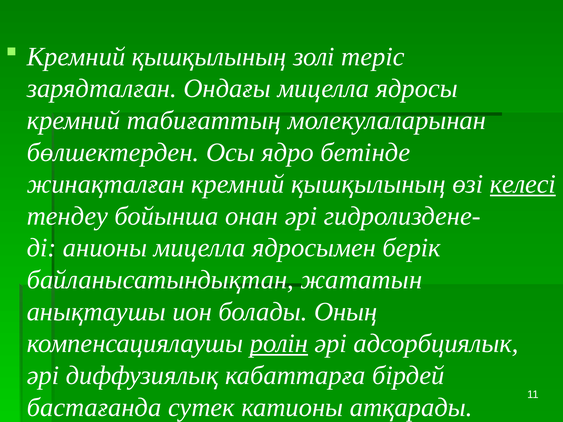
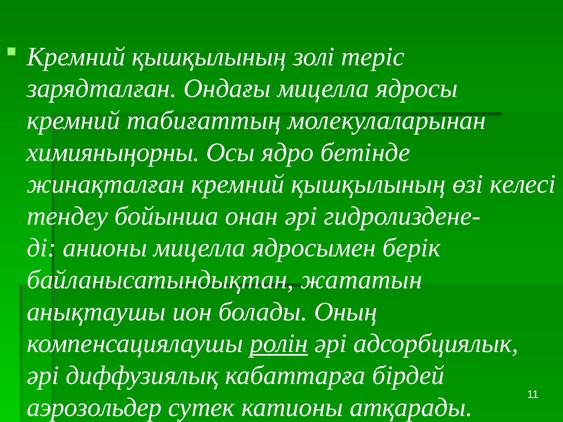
бөлшектерден: бөлшектерден -> химияныңорны (113, 152)
келесі underline: present -> none (523, 184)
бастағанда: бастағанда -> аэрозольдер (94, 407)
